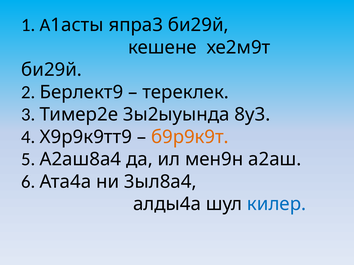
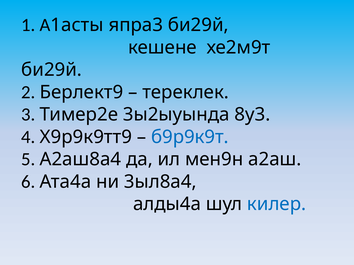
б9р9к9т colour: orange -> blue (190, 137)
